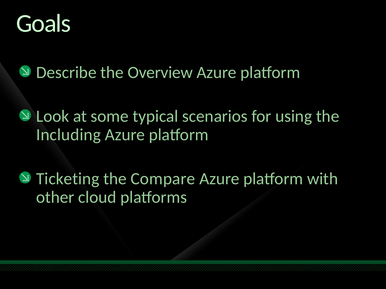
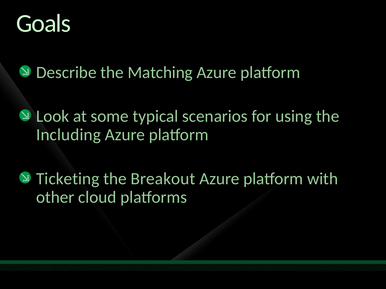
Overview: Overview -> Matching (160, 72)
Compare: Compare -> Breakout (163, 179)
